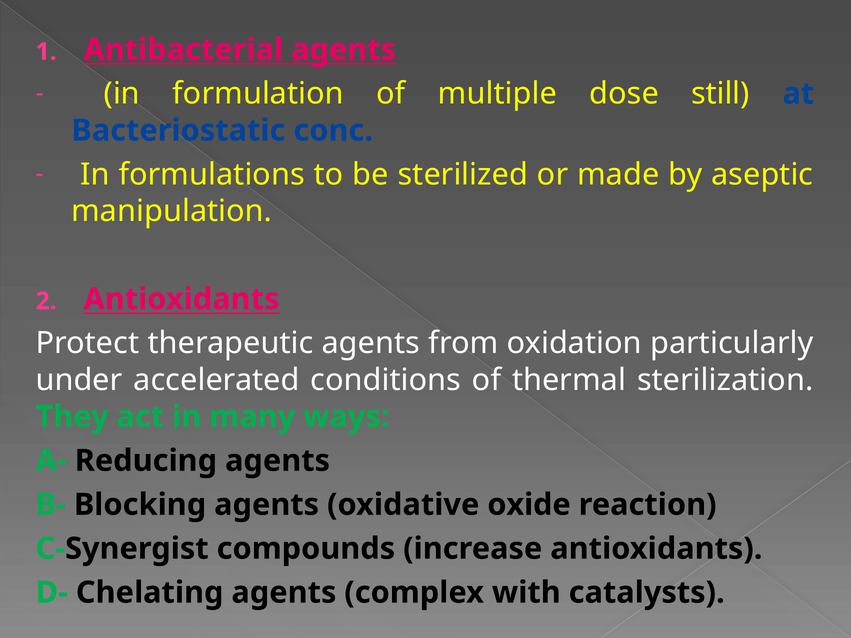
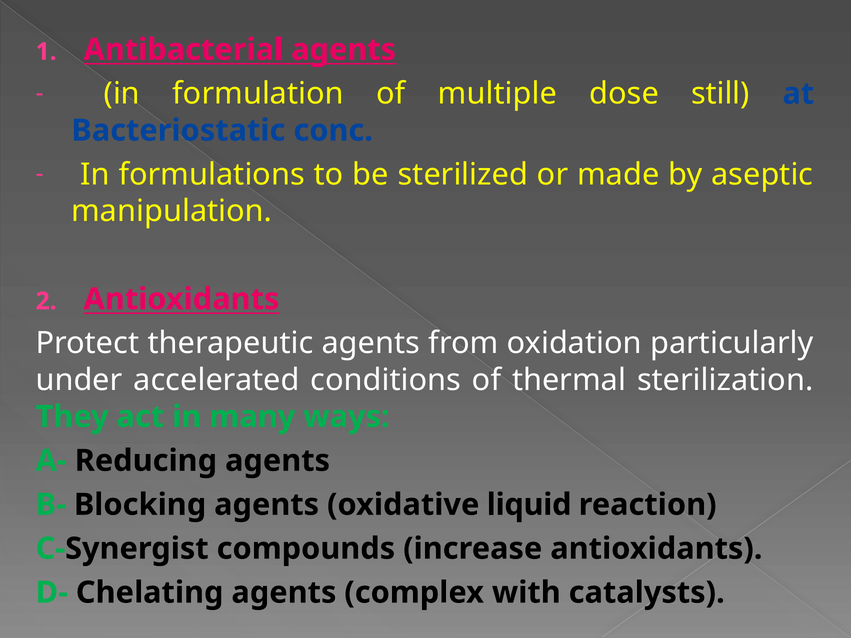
oxide: oxide -> liquid (529, 505)
